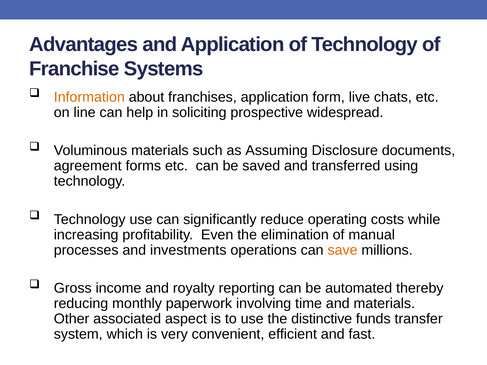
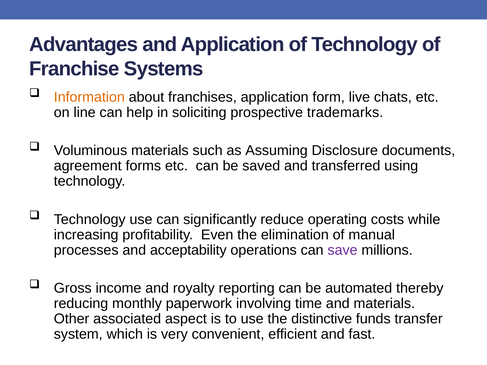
widespread: widespread -> trademarks (345, 113)
investments: investments -> acceptability (188, 250)
save colour: orange -> purple (343, 250)
